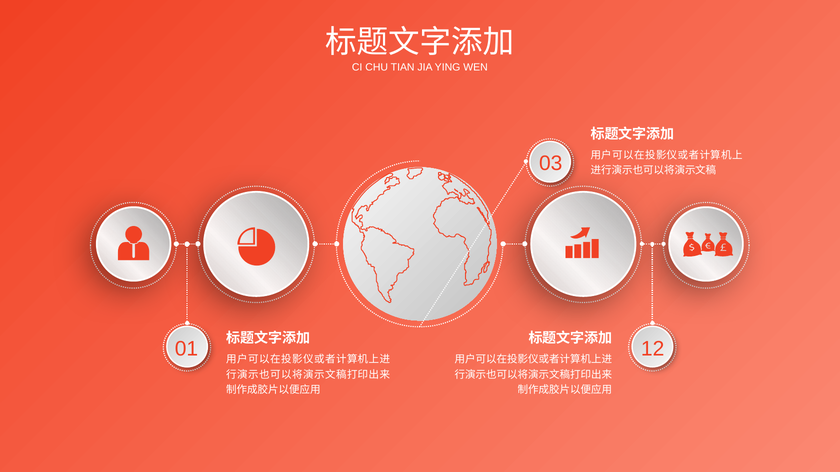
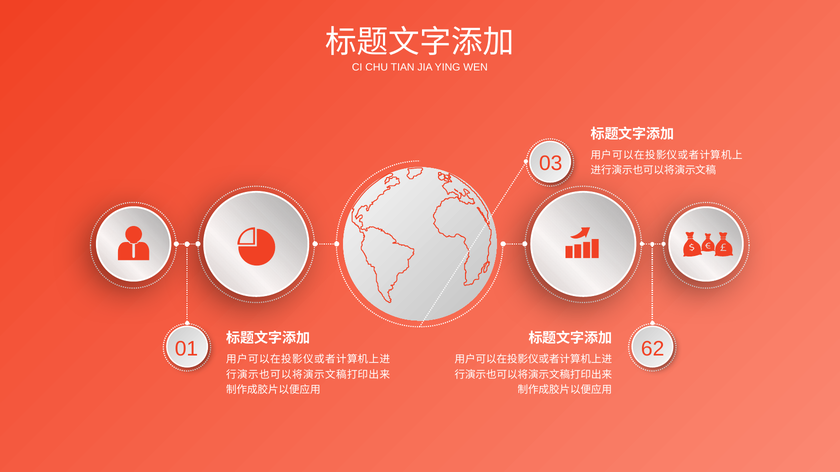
12: 12 -> 62 (653, 349)
